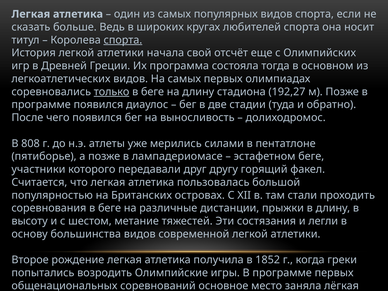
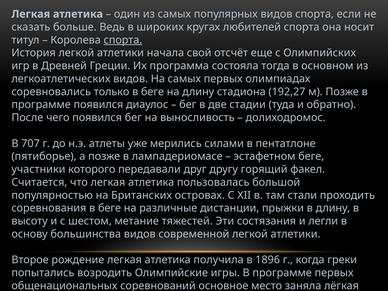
только underline: present -> none (112, 92)
808: 808 -> 707 (30, 143)
1852: 1852 -> 1896 (268, 260)
